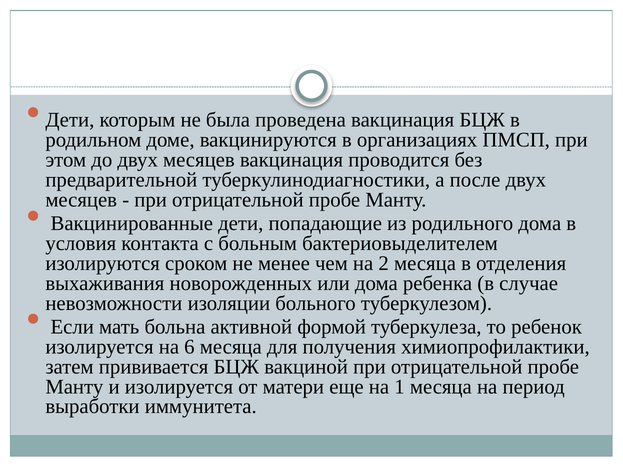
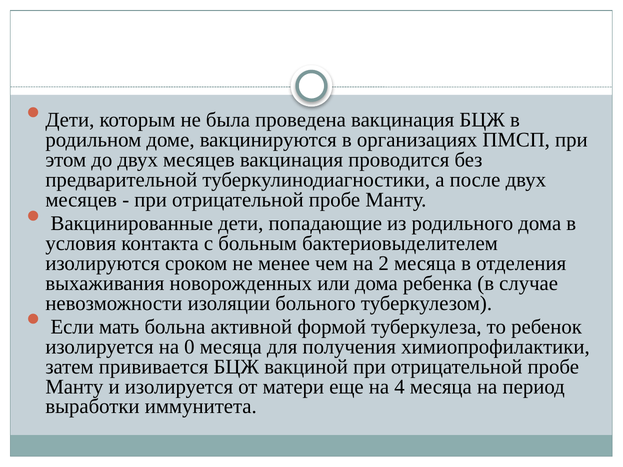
6: 6 -> 0 (189, 347)
1: 1 -> 4 (400, 387)
